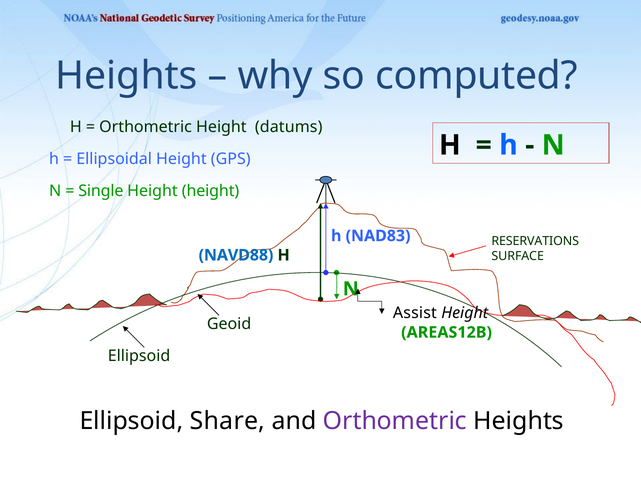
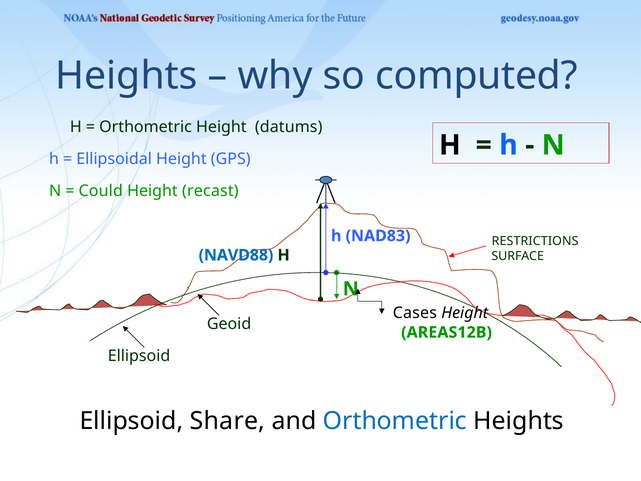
Single: Single -> Could (101, 191)
Height height: height -> recast (210, 191)
RESERVATIONS: RESERVATIONS -> RESTRICTIONS (535, 241)
Assist: Assist -> Cases (415, 313)
Orthometric colour: purple -> blue (395, 421)
